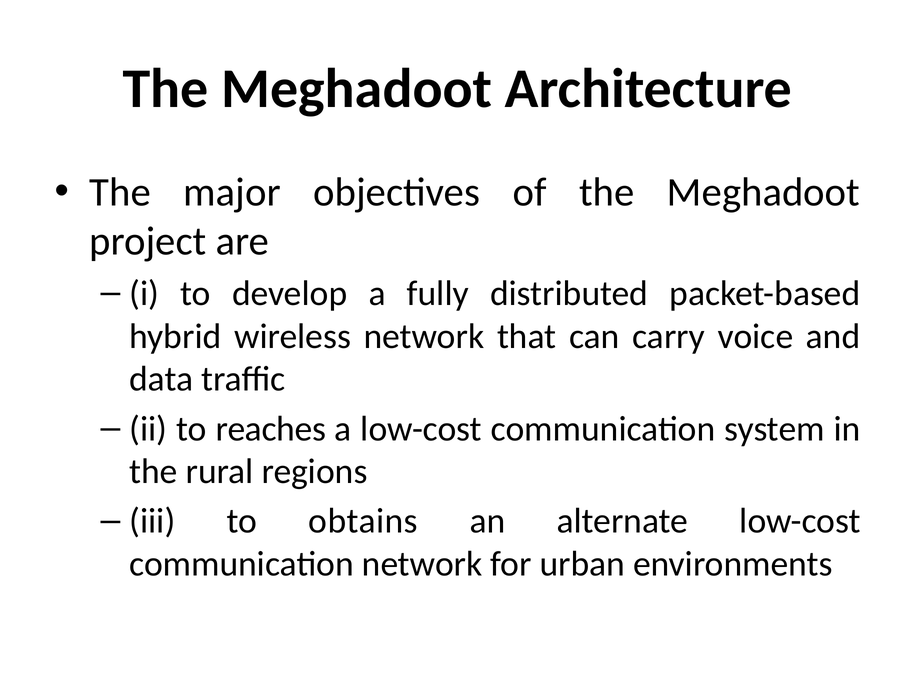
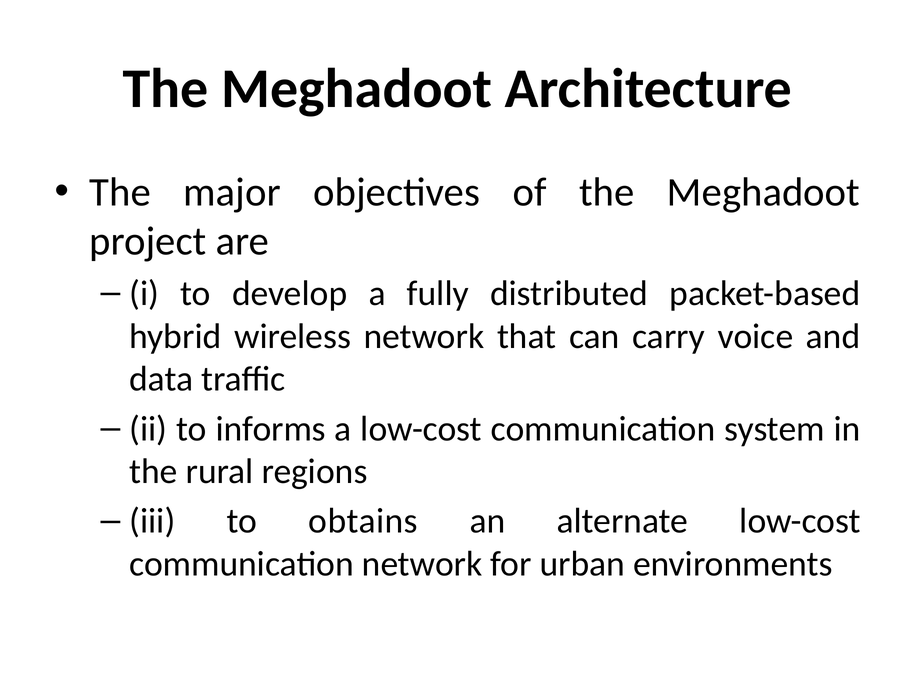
reaches: reaches -> informs (271, 429)
